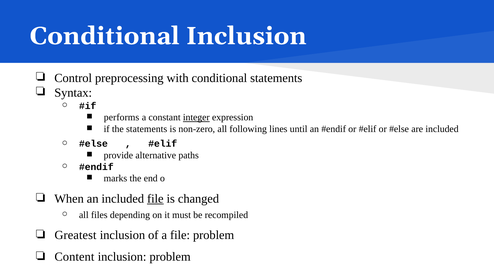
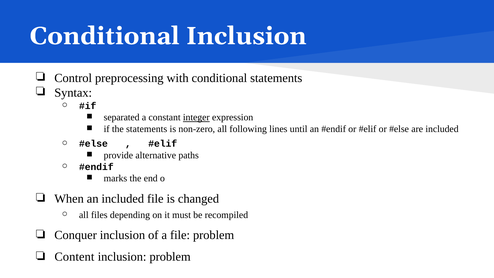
performs: performs -> separated (122, 117)
file underline: present -> none (155, 199)
Greatest: Greatest -> Conquer (76, 235)
